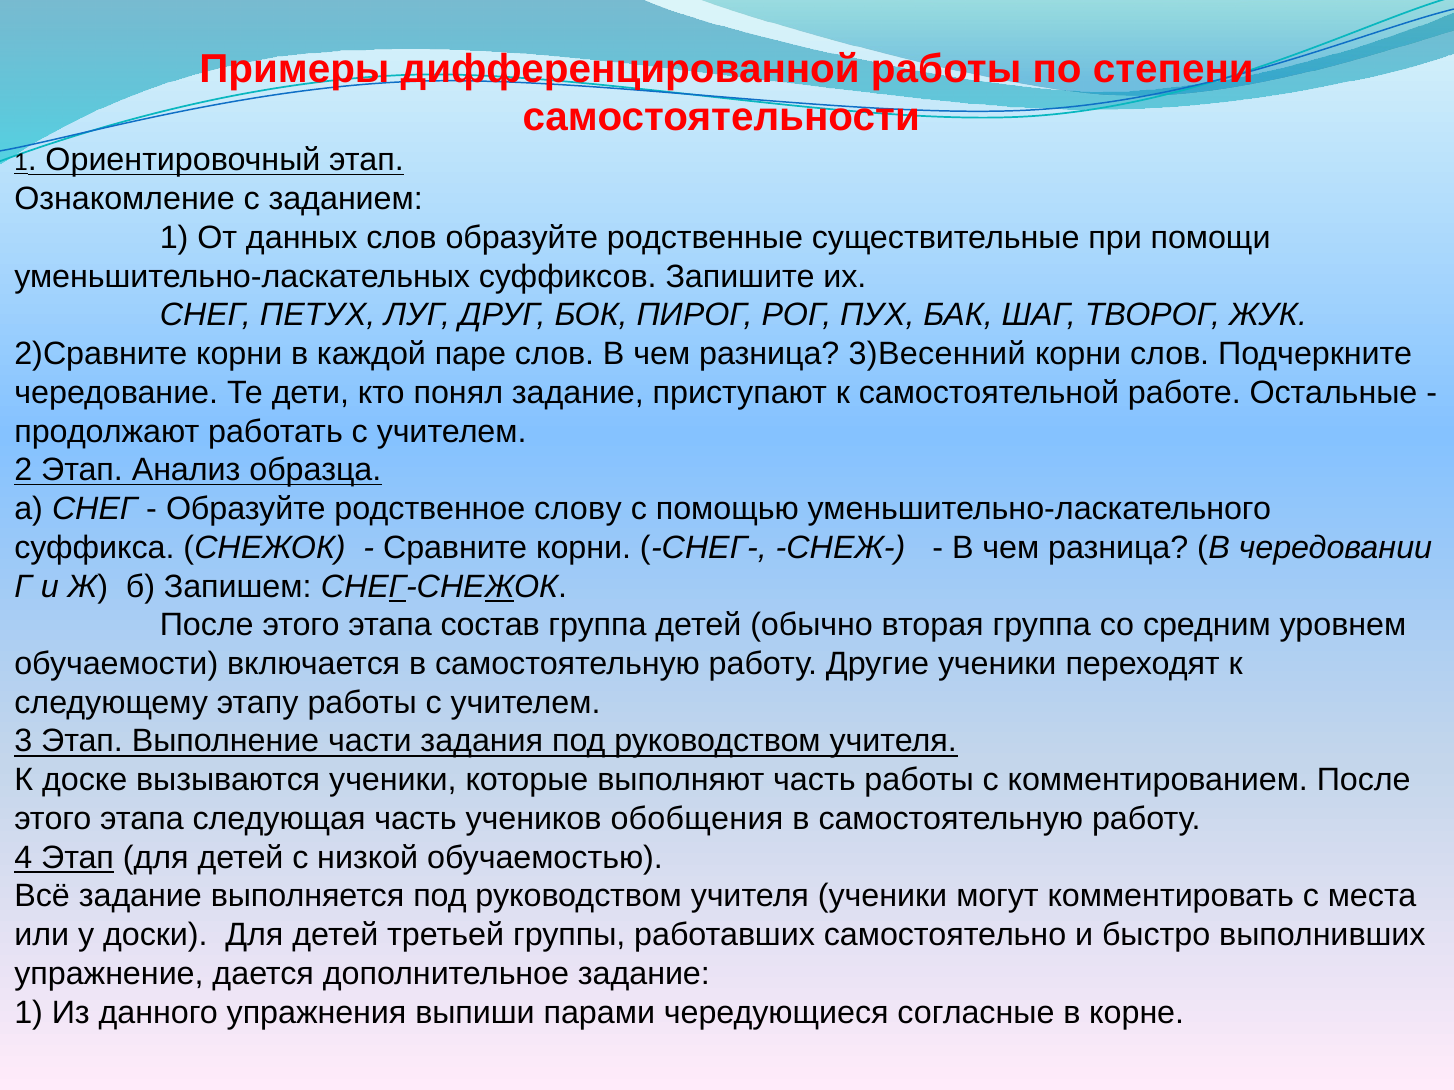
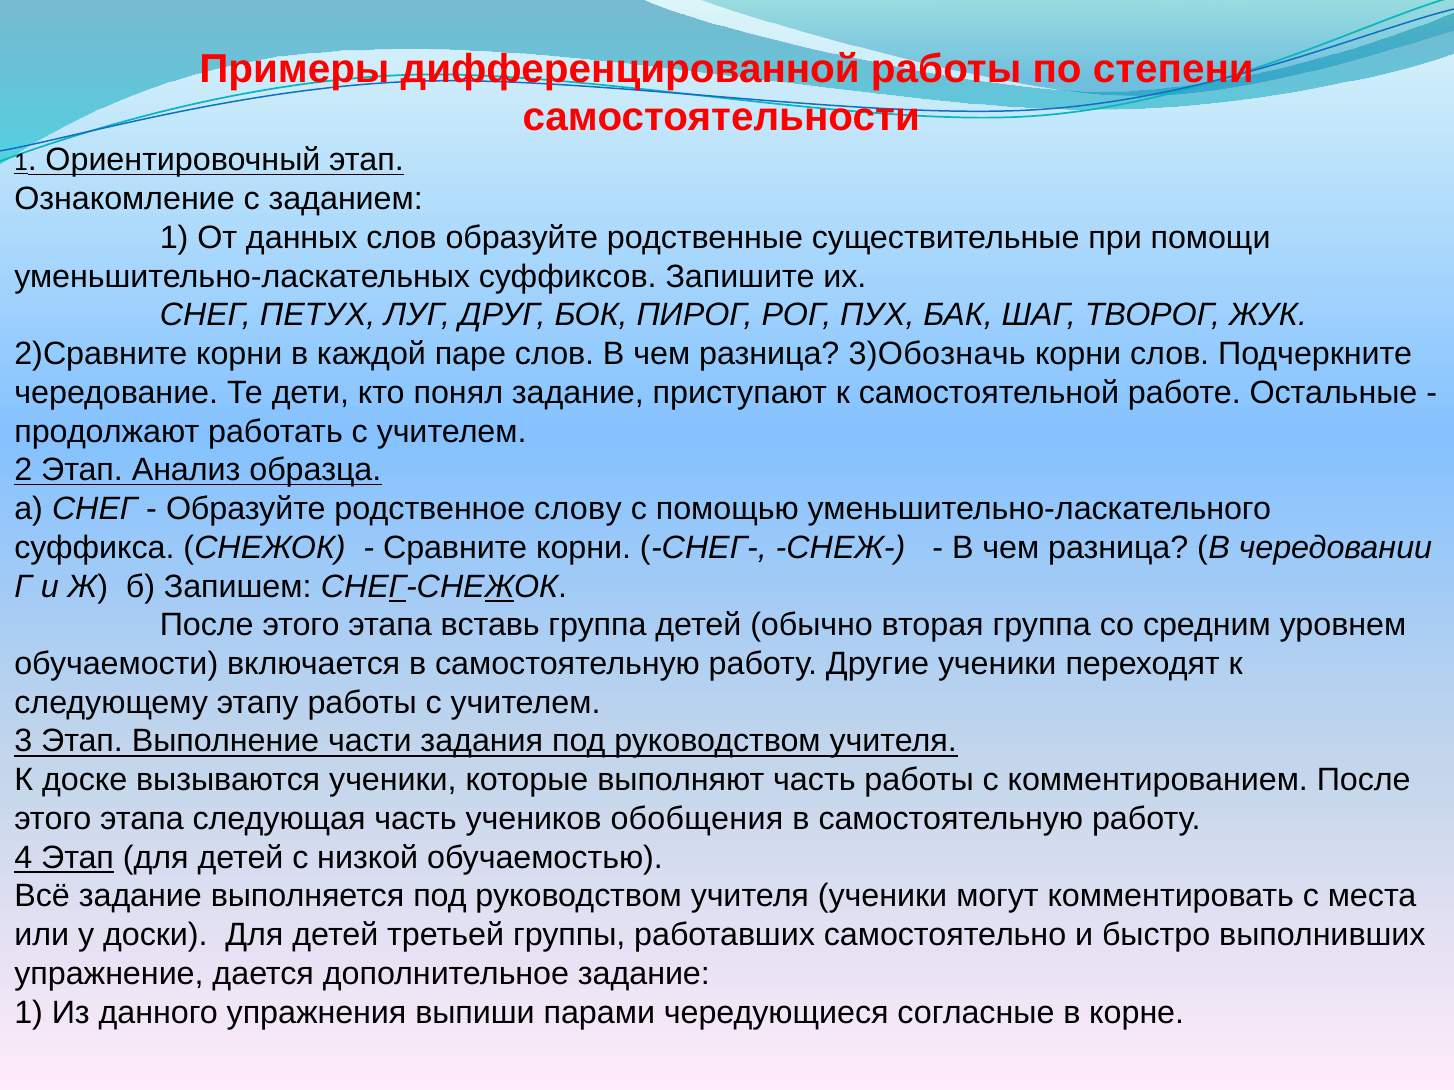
3)Весенний: 3)Весенний -> 3)Обозначь (937, 354)
состав: состав -> вставь (490, 625)
